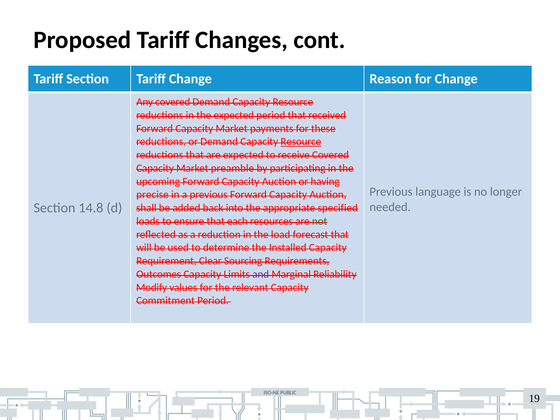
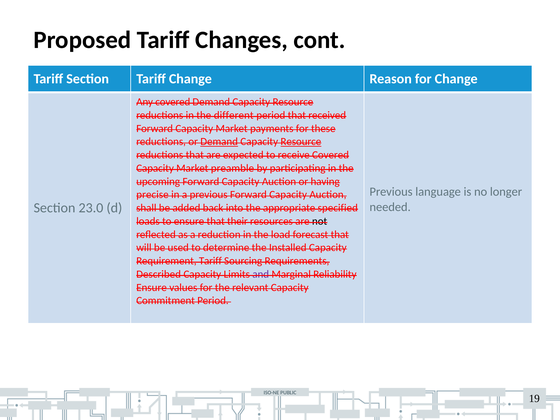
the expected: expected -> different (234, 115)
Demand underline: none -> present (219, 142)
14.8: 14.8 -> 23.0 (91, 208)
each: each -> their (237, 221)
not colour: green -> black (320, 221)
Requirement Clear: Clear -> Tariff (210, 261)
Outcomes: Outcomes -> Described (159, 274)
Modify: Modify -> Ensure (152, 287)
